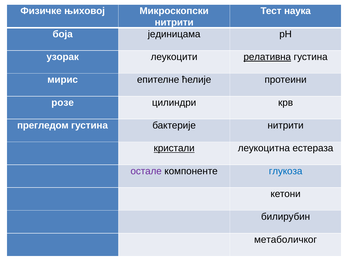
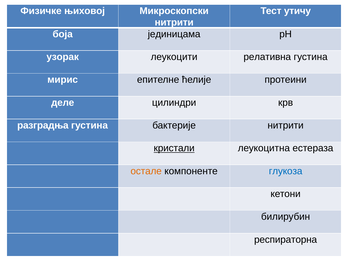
наука: наука -> утичу (297, 11)
релативна underline: present -> none (267, 57)
розе: розе -> деле (63, 103)
прегледом: прегледом -> разградња (43, 126)
остале colour: purple -> orange (146, 171)
метаболичког: метаболичког -> респираторна (286, 240)
